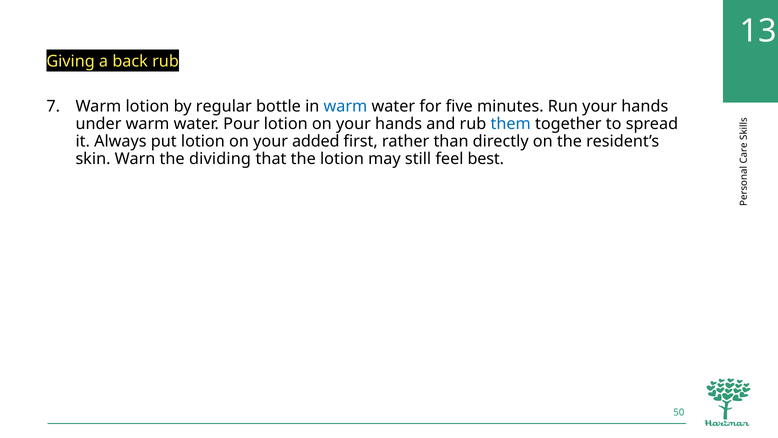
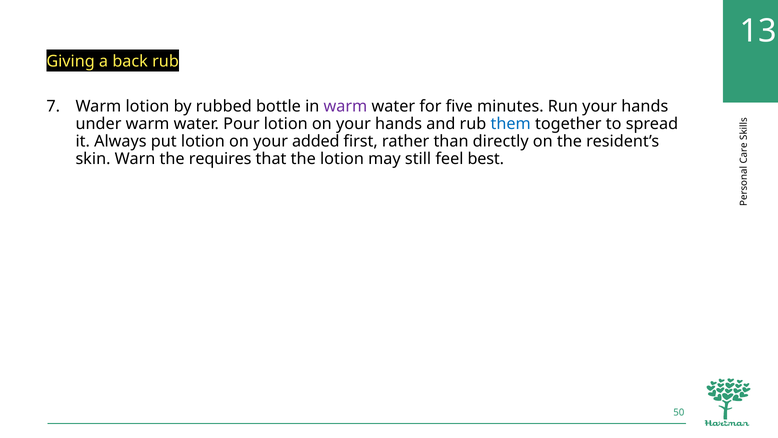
regular: regular -> rubbed (224, 106)
warm colour: blue -> purple (345, 106)
dividing: dividing -> requires (220, 159)
